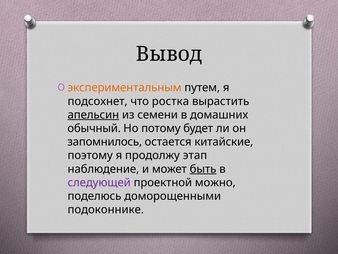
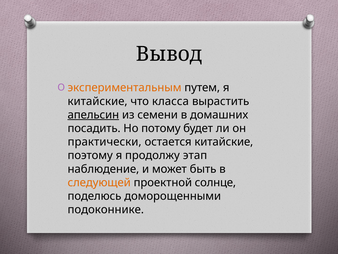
подсохнет: подсохнет -> китайские (98, 101)
ростка: ростка -> класса (170, 101)
обычный: обычный -> посадить (94, 128)
запомнилось: запомнилось -> практически (105, 142)
быть underline: present -> none (203, 169)
следующей colour: purple -> orange (99, 182)
можно: можно -> солнце (215, 182)
